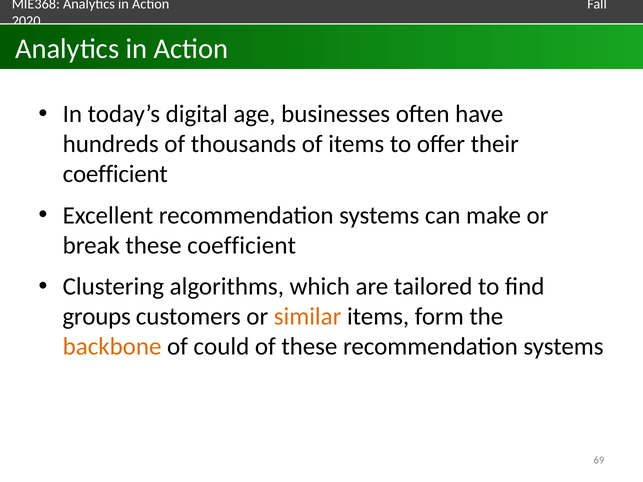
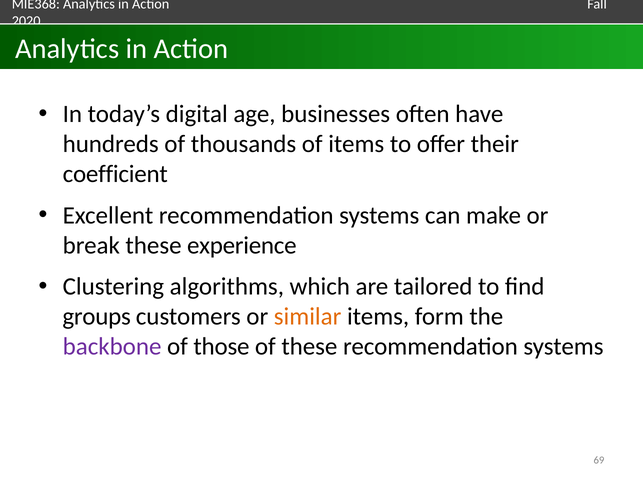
these coefficient: coefficient -> experience (242, 246)
backbone colour: orange -> purple (112, 347)
could: could -> those (221, 347)
